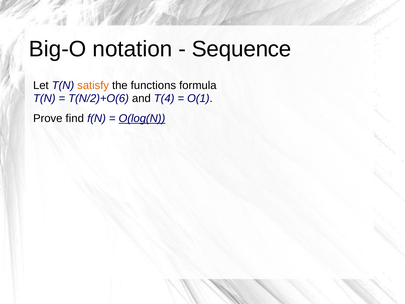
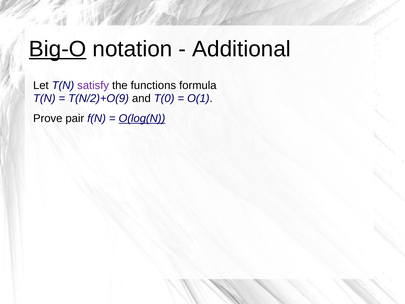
Big-O underline: none -> present (58, 49)
Sequence: Sequence -> Additional (242, 49)
satisfy colour: orange -> purple (93, 85)
T(N/2)+O(6: T(N/2)+O(6 -> T(N/2)+O(9 (99, 98)
T(4: T(4 -> T(0 (164, 98)
find: find -> pair (75, 118)
